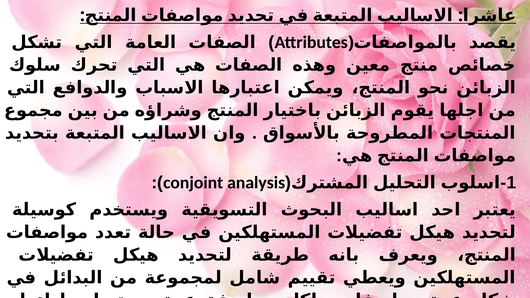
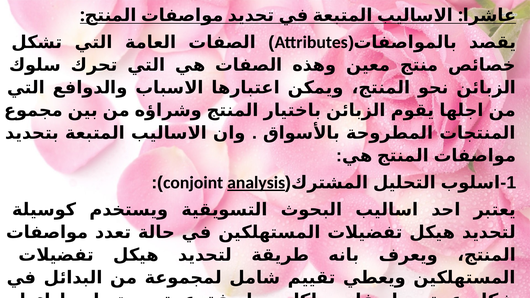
analysis underline: none -> present (256, 183)
